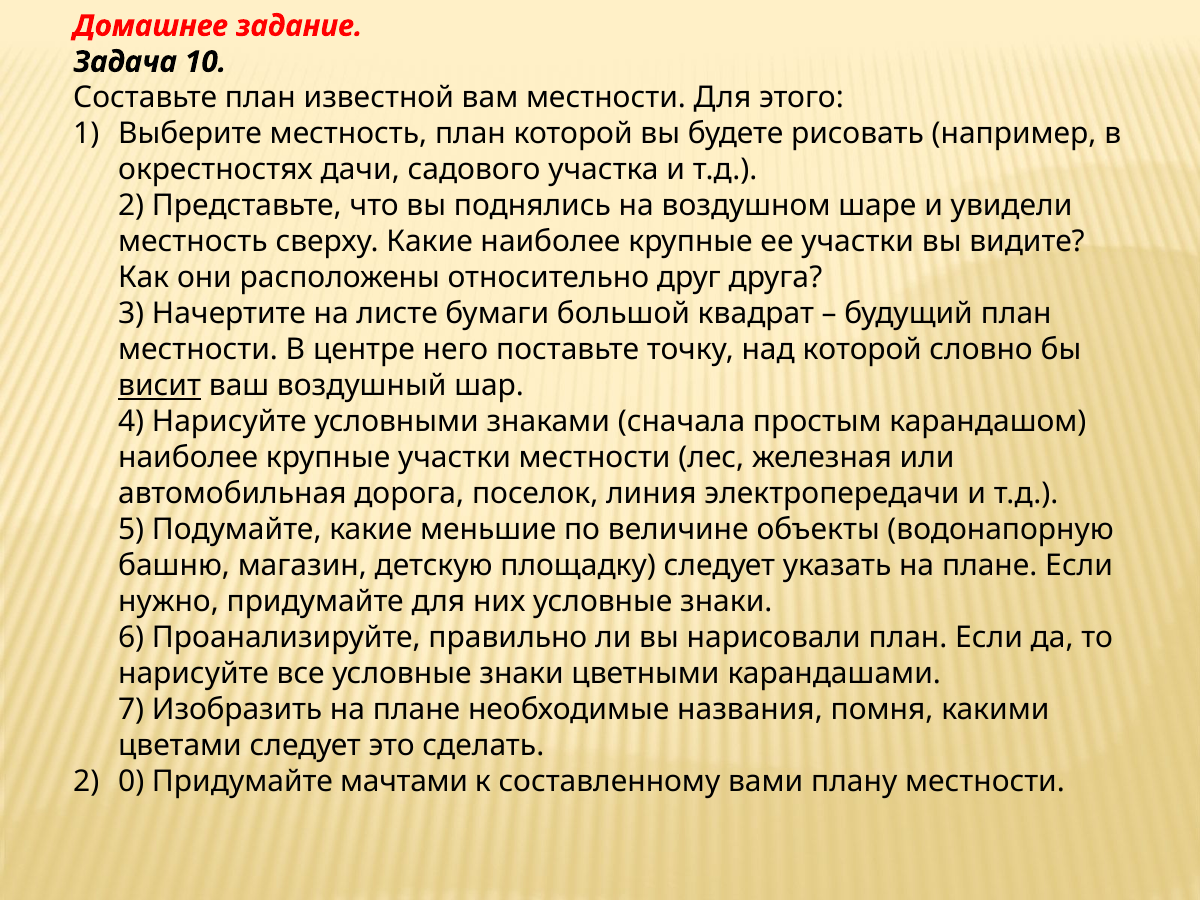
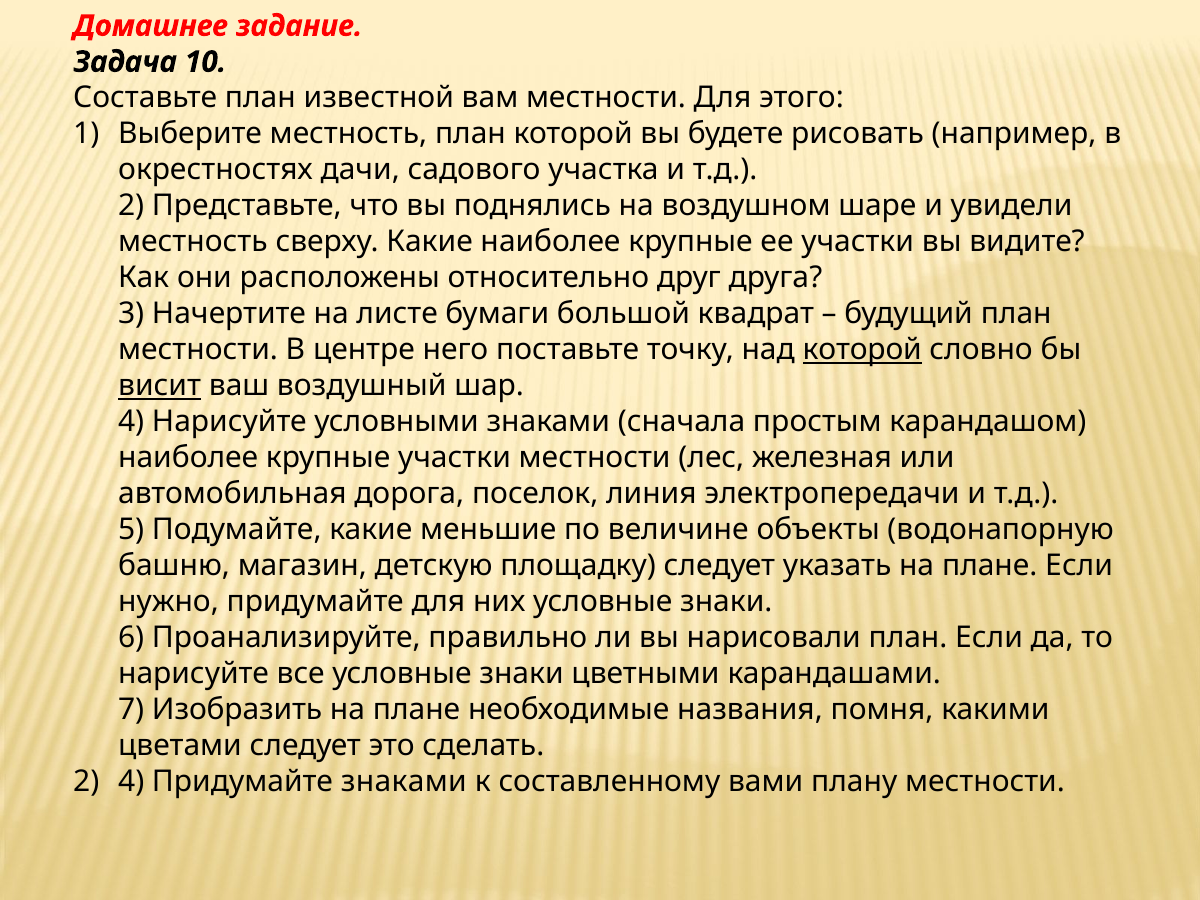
которой underline: none -> present (862, 350)
2 0: 0 -> 4 (131, 782)
Придумайте мачтами: мачтами -> знаками (404, 782)
